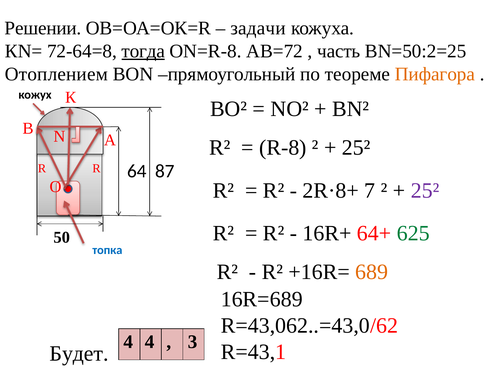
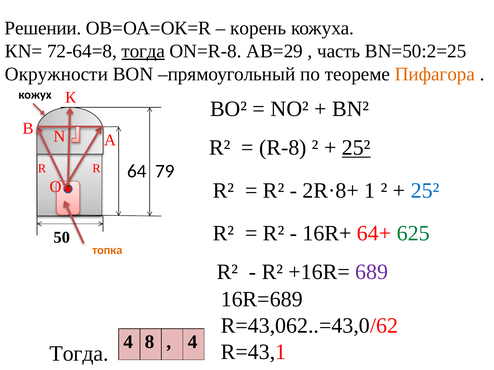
задачи: задачи -> корень (258, 28)
АВ=72: АВ=72 -> АВ=29 (275, 51)
Отоплением: Отоплением -> Окружности (56, 74)
25² underline: none -> present (356, 148)
87: 87 -> 79 (165, 171)
7: 7 -> 1 (370, 191)
25² colour: purple -> blue (425, 191)
топка colour: blue -> orange (107, 250)
689 colour: orange -> purple (372, 272)
4 4: 4 -> 8 (150, 342)
3: 3 -> 4 (193, 342)
Будет: Будет -> Тогда (79, 354)
